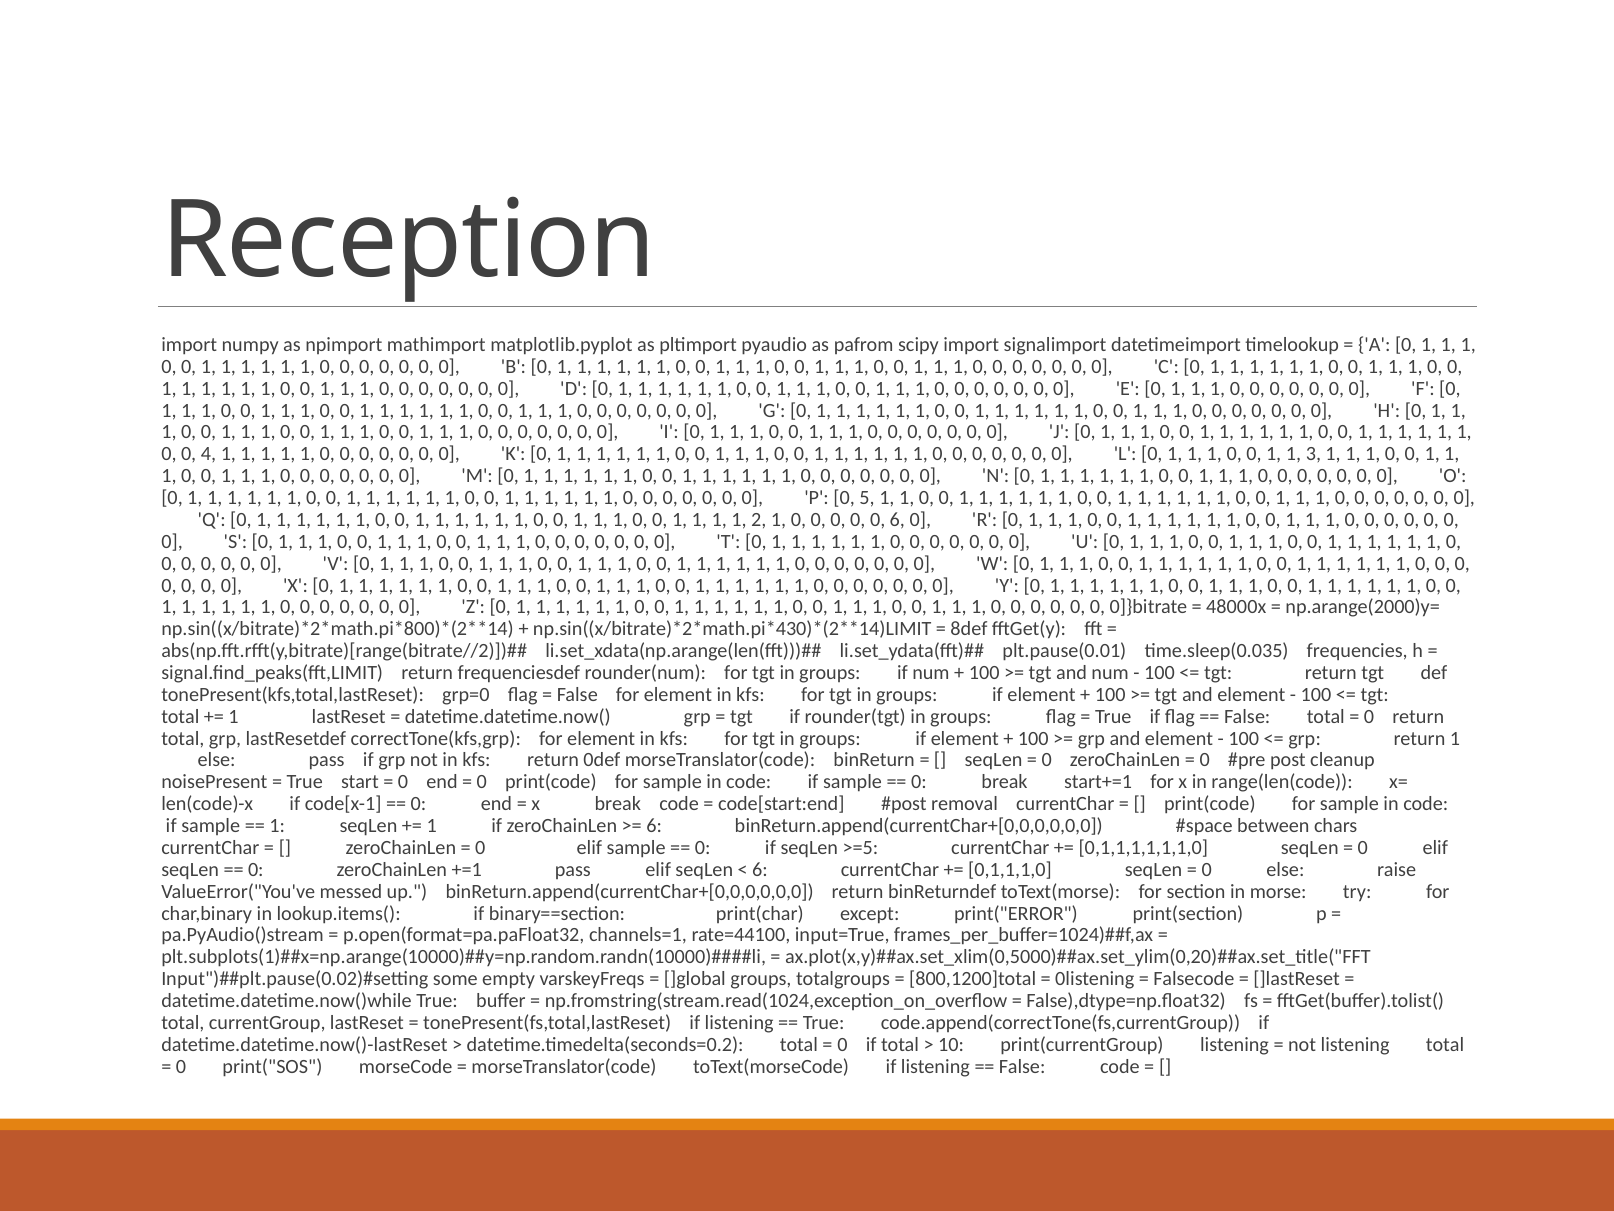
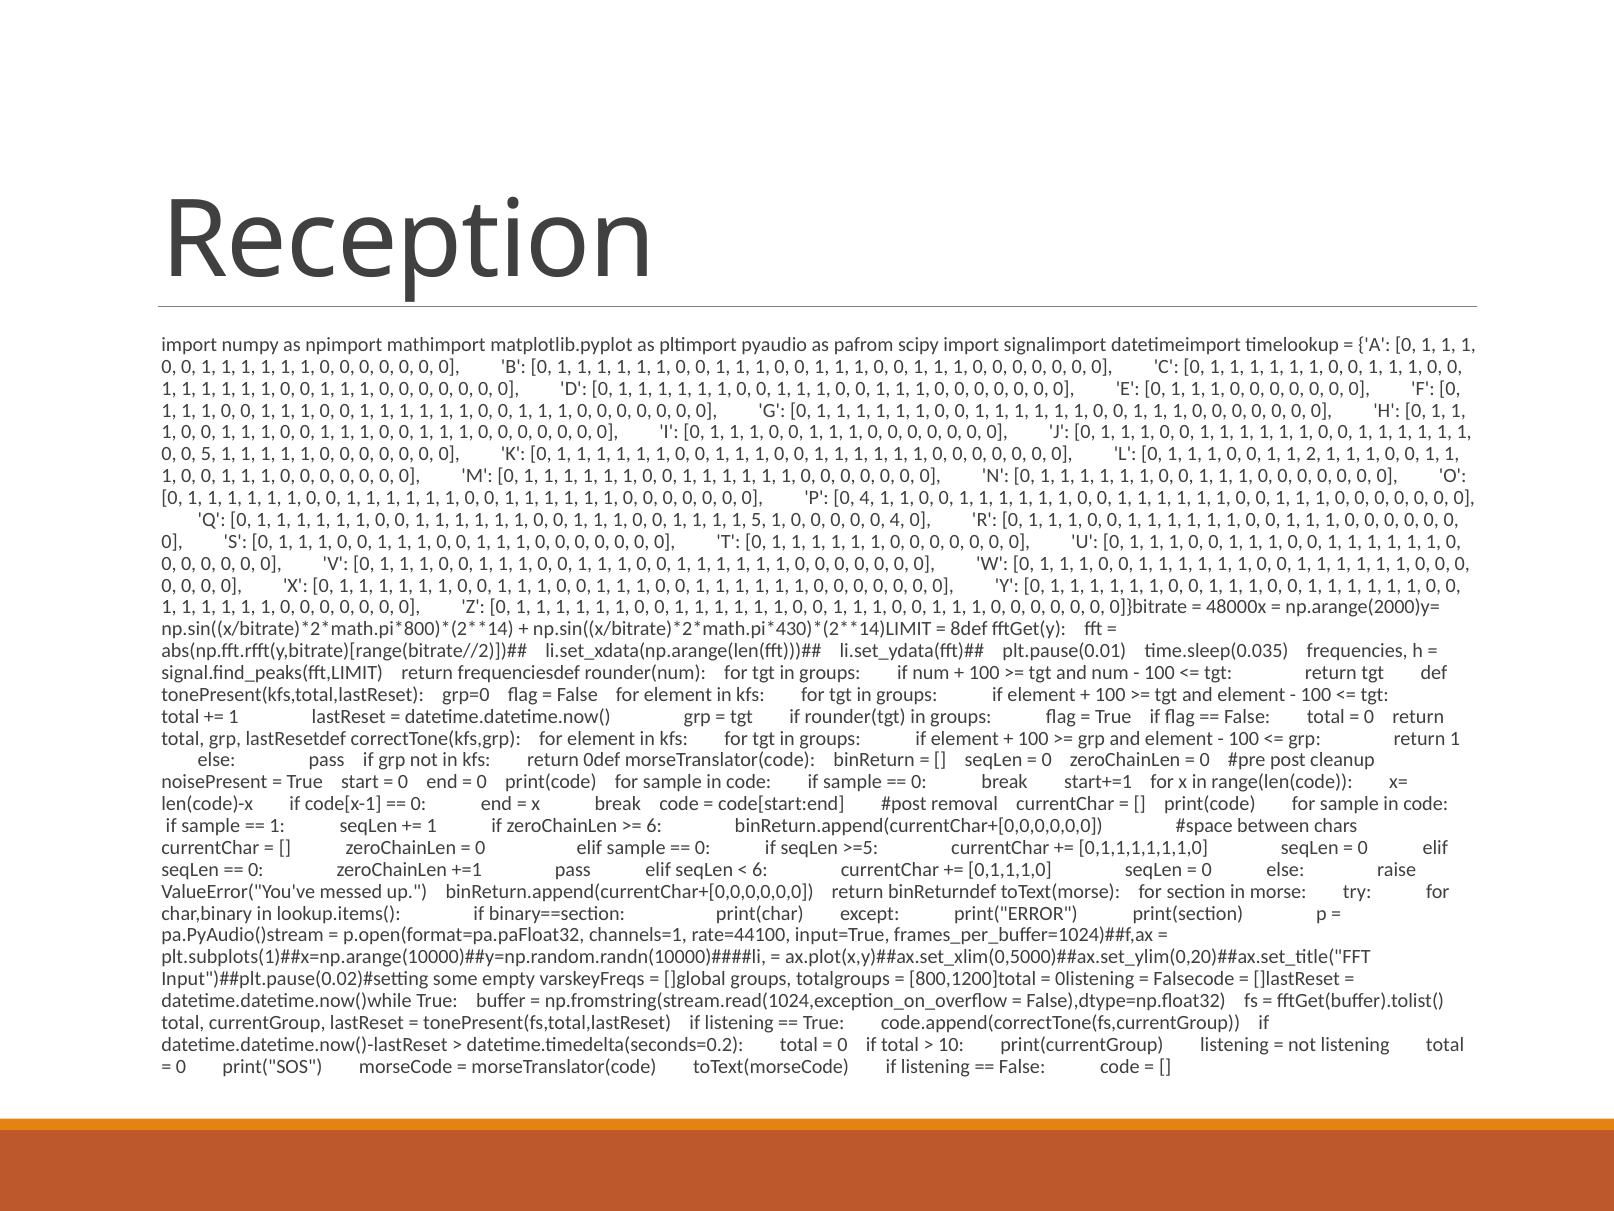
0 4: 4 -> 5 (209, 454)
3: 3 -> 2 (1313, 454)
P 0 5: 5 -> 4 (867, 498)
1 2: 2 -> 5 (759, 520)
0 0 6: 6 -> 4 (897, 520)
